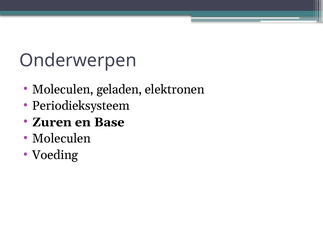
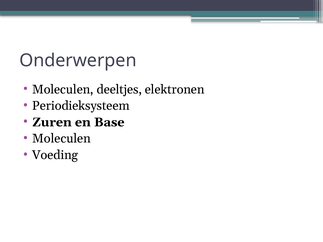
geladen: geladen -> deeltjes (119, 89)
